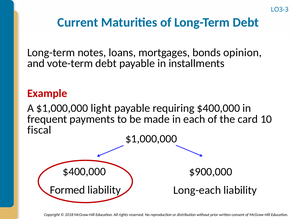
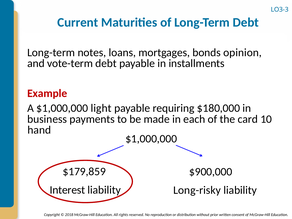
requiring $400,000: $400,000 -> $180,000 (218, 108)
frequent: frequent -> business (47, 119)
fiscal: fiscal -> hand (39, 130)
$400,000: $400,000 -> $179,859 (84, 172)
Formed: Formed -> Interest (67, 190)
Long-each: Long-each -> Long-risky (197, 190)
